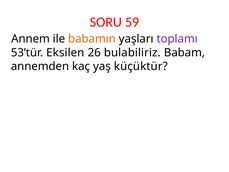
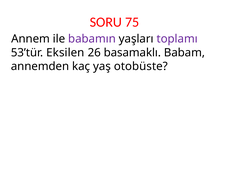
59: 59 -> 75 (132, 22)
babamın colour: orange -> purple (92, 39)
bulabiliriz: bulabiliriz -> basamaklı (132, 53)
küçüktür: küçüktür -> otobüste (141, 66)
